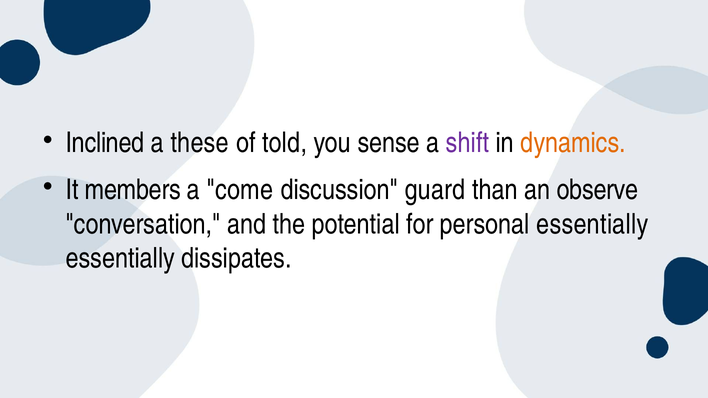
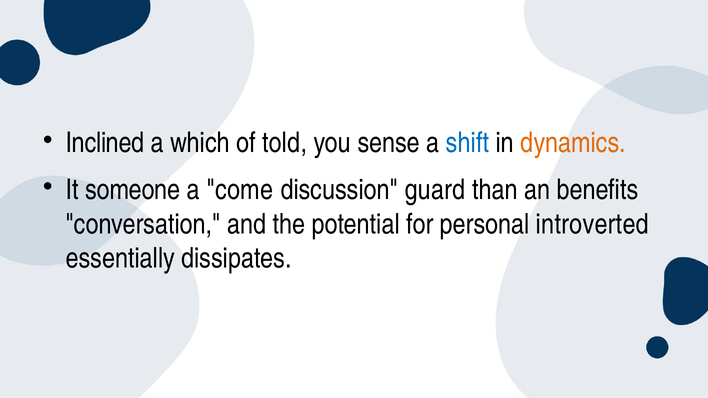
these: these -> which (200, 143)
shift colour: purple -> blue (468, 143)
members: members -> someone (133, 190)
observe: observe -> benefits (597, 190)
personal essentially: essentially -> introverted (592, 224)
